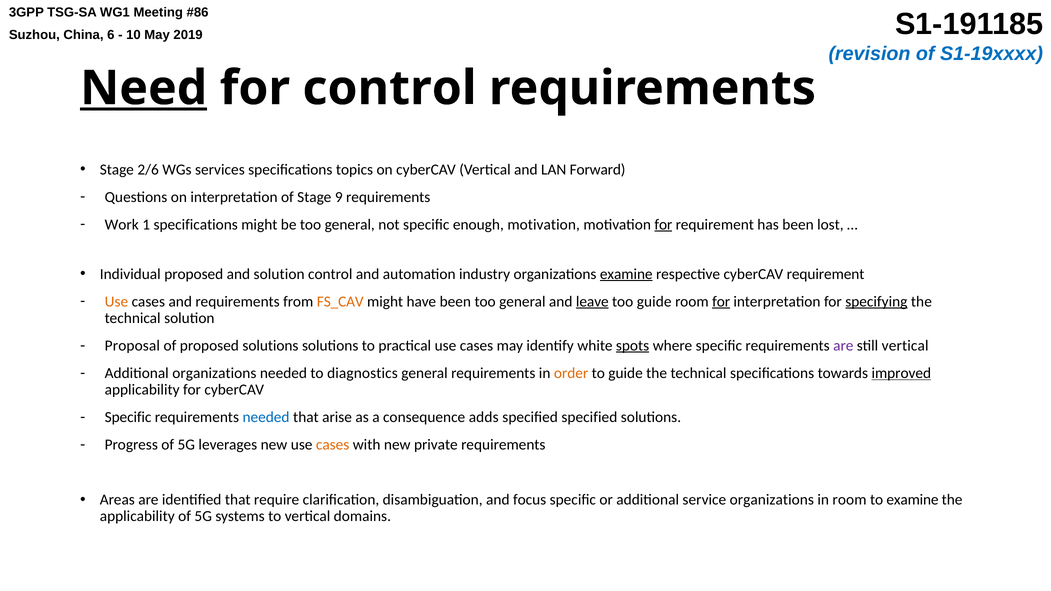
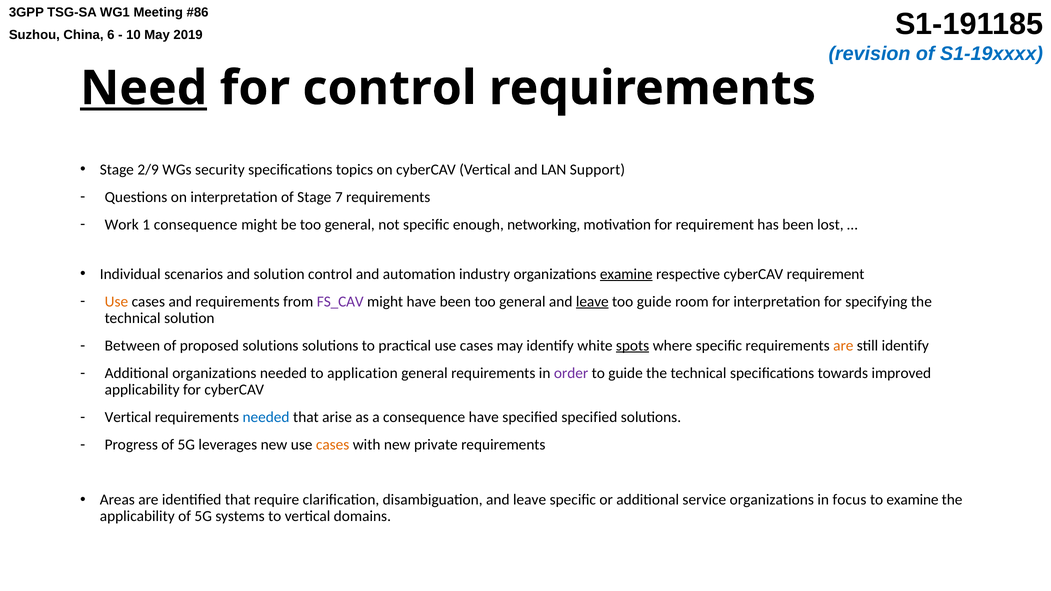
2/6: 2/6 -> 2/9 (148, 170)
services: services -> security (220, 170)
Forward: Forward -> Support (597, 170)
9: 9 -> 7 (339, 197)
1 specifications: specifications -> consequence (196, 225)
enough motivation: motivation -> networking (544, 225)
for underline: present -> none (663, 225)
Individual proposed: proposed -> scenarios (194, 274)
FS_CAV colour: orange -> purple (340, 302)
for underline: present -> none (721, 302)
specifying underline: present -> none (876, 302)
Proposal: Proposal -> Between (132, 346)
are colour: purple -> orange (843, 346)
still vertical: vertical -> identify (905, 346)
diagnostics: diagnostics -> application (362, 373)
order colour: orange -> purple (571, 373)
improved underline: present -> none (901, 373)
Specific: Specific -> Vertical (128, 417)
consequence adds: adds -> have (484, 417)
disambiguation and focus: focus -> leave (530, 500)
in room: room -> focus (849, 500)
